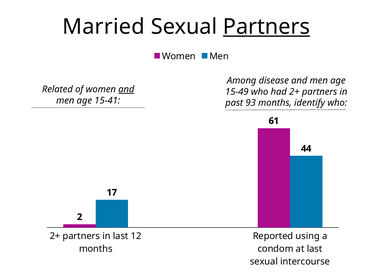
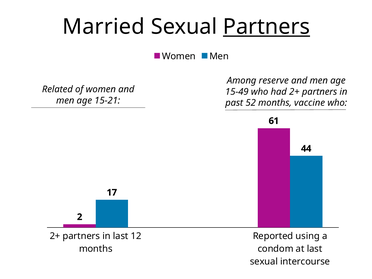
disease: disease -> reserve (274, 81)
and underline: present -> none (126, 89)
15-41: 15-41 -> 15-21 (107, 101)
93: 93 -> 52 (251, 103)
identify: identify -> vaccine (310, 103)
